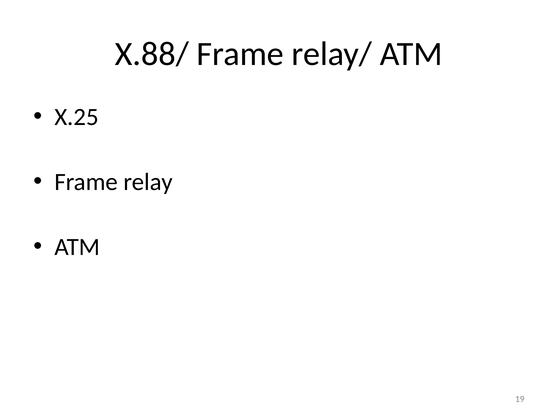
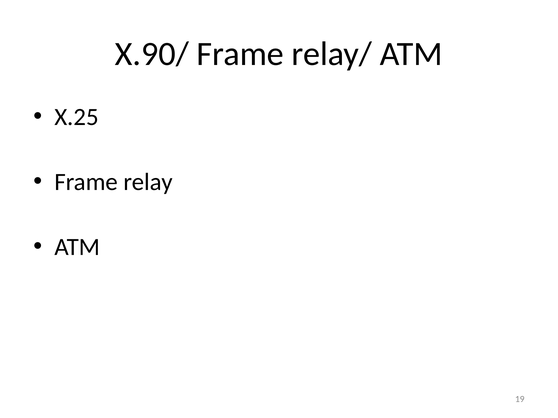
X.88/: X.88/ -> X.90/ (152, 54)
